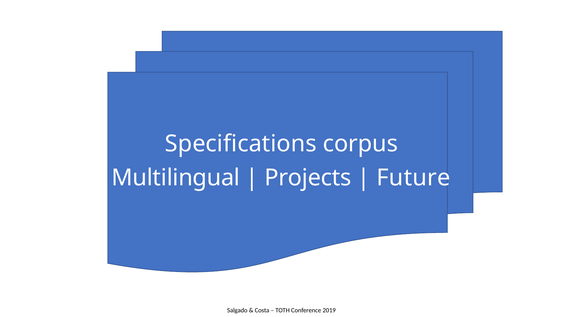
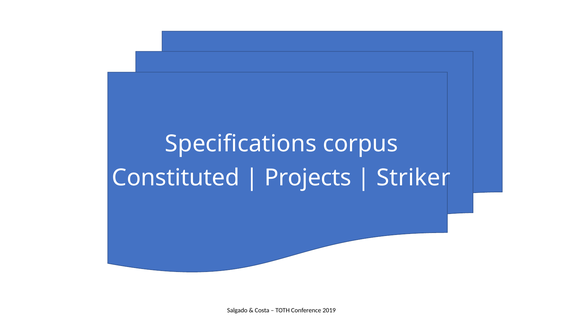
Multilingual: Multilingual -> Constituted (176, 178)
Future: Future -> Striker (413, 178)
